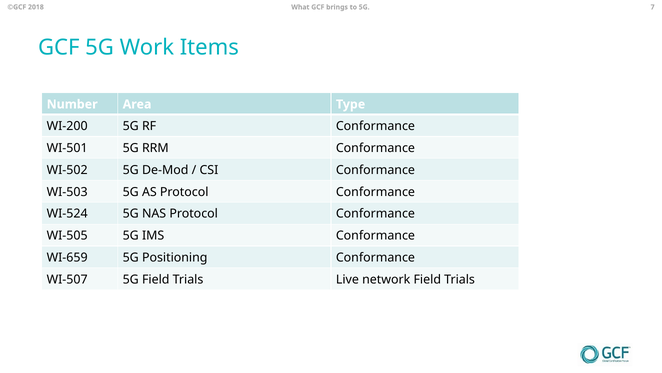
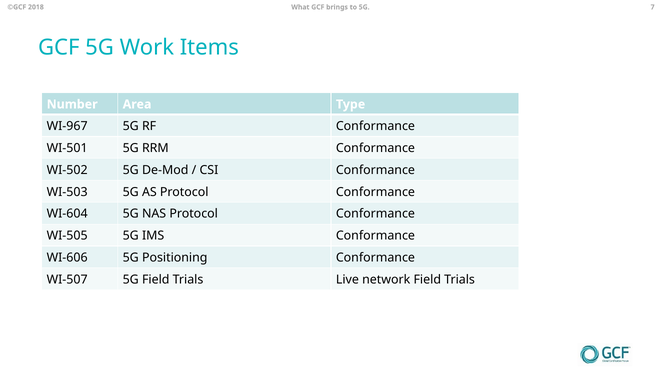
WI-200: WI-200 -> WI-967 (67, 126)
WI-524: WI-524 -> WI-604 (67, 214)
WI-659: WI-659 -> WI-606 (67, 257)
